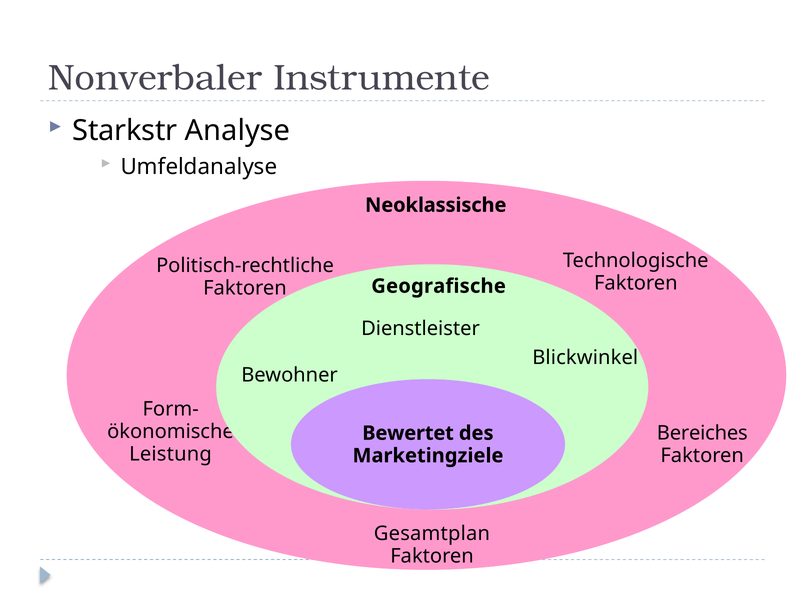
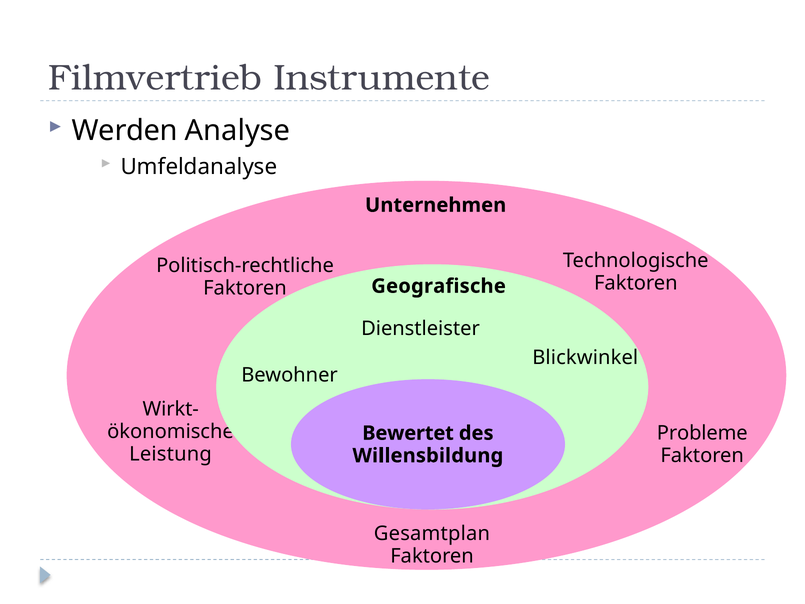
Nonverbaler: Nonverbaler -> Filmvertrieb (155, 78)
Starkstr: Starkstr -> Werden (125, 131)
Neoklassische: Neoklassische -> Unternehmen (436, 205)
Form-: Form- -> Wirkt- (171, 409)
Bereiches: Bereiches -> Probleme (702, 433)
Marketingziele: Marketingziele -> Willensbildung (428, 455)
